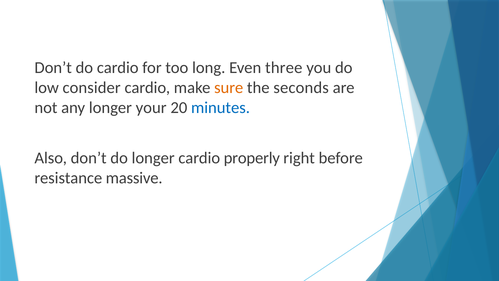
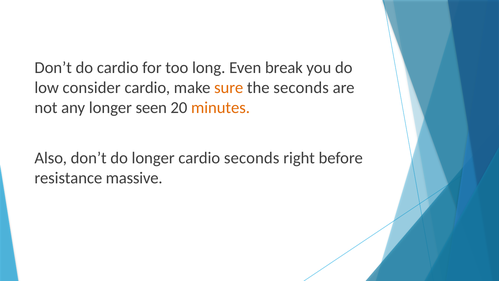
three: three -> break (284, 68)
your: your -> seen (151, 107)
minutes colour: blue -> orange (220, 107)
cardio properly: properly -> seconds (252, 158)
